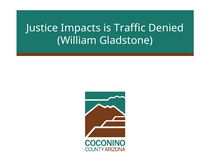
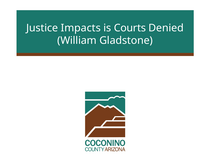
Traffic: Traffic -> Courts (130, 28)
